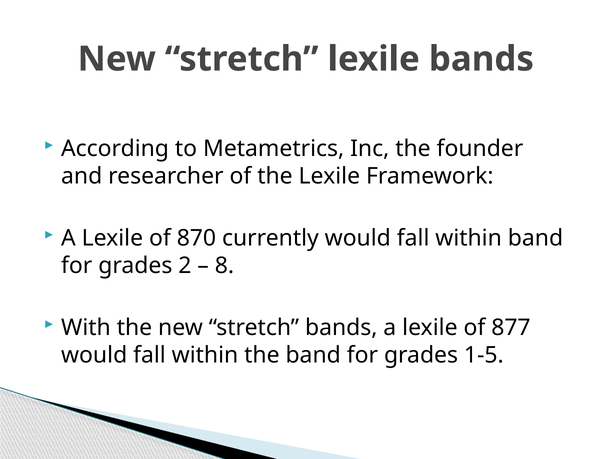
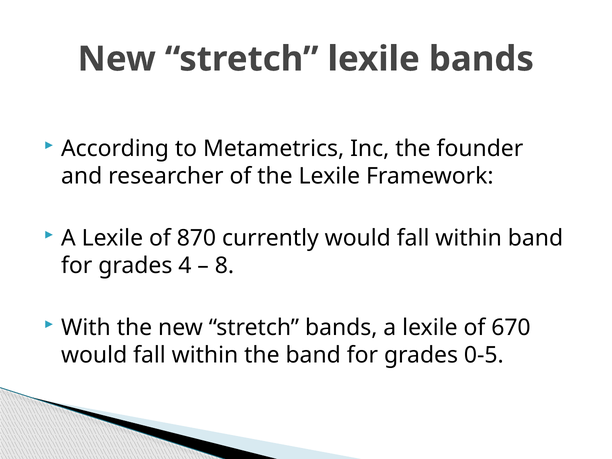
2: 2 -> 4 (185, 266)
877: 877 -> 670 (511, 327)
1-5: 1-5 -> 0-5 (484, 355)
